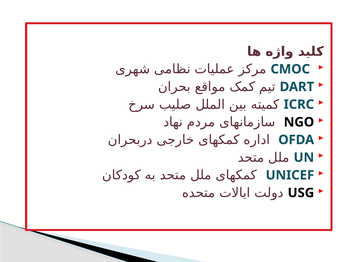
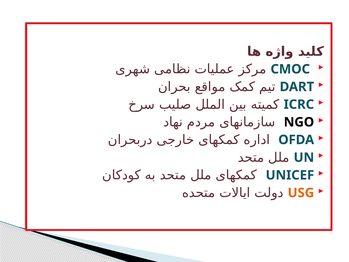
USG colour: black -> orange (301, 193)
